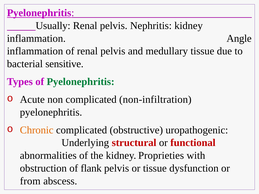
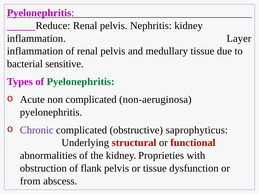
Usually: Usually -> Reduce (53, 26)
Angle: Angle -> Layer (239, 38)
non-infiltration: non-infiltration -> non-aeruginosa (155, 100)
Chronic colour: orange -> purple (37, 130)
uropathogenic: uropathogenic -> saprophyticus (197, 130)
